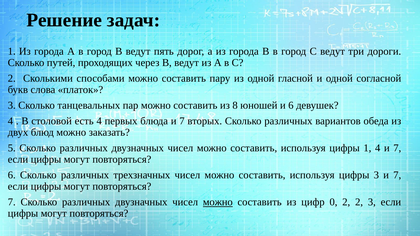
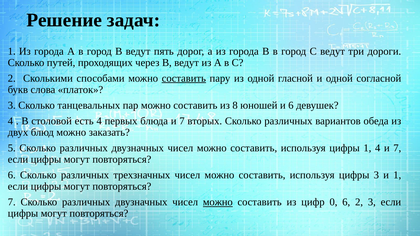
составить underline: none -> present (184, 78)
3 и 7: 7 -> 1 (397, 175)
0 2: 2 -> 6 (346, 202)
